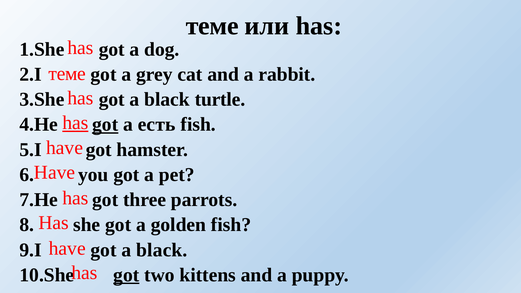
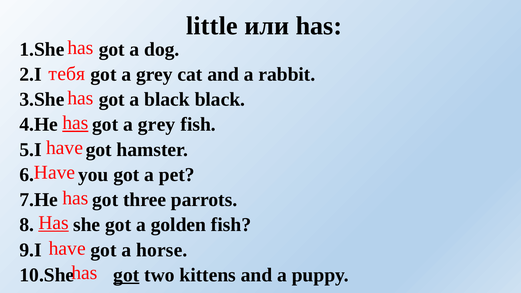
теме: теме -> little (212, 26)
теме: теме -> тебя (67, 74)
black turtle: turtle -> black (220, 100)
got underline: present -> none (105, 125)
есть: есть -> grey (157, 125)
Has underline: none -> present (54, 223)
black: black -> horse (162, 250)
